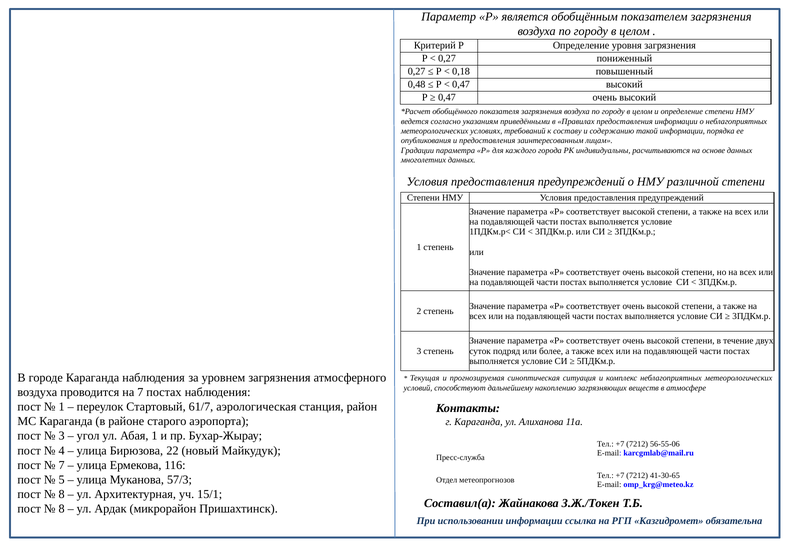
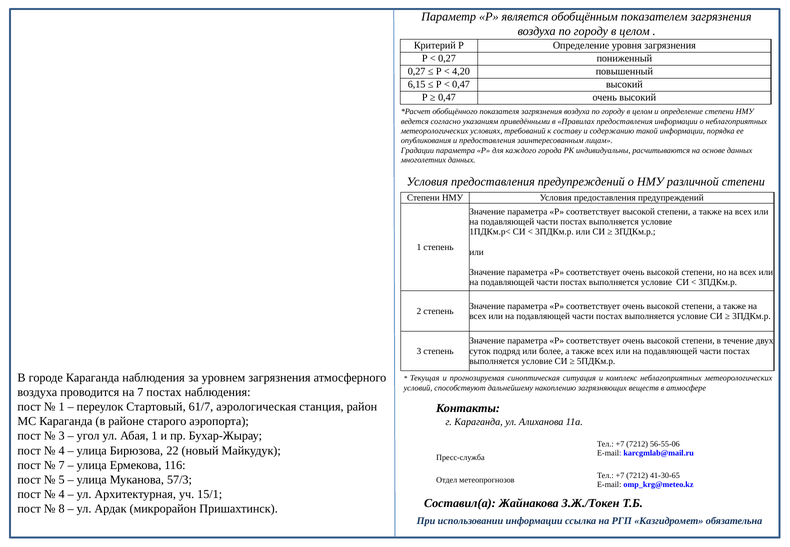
0,18: 0,18 -> 4,20 (461, 72)
0,48: 0,48 -> 6,15 (417, 85)
8: 8 -> 4 (62, 494)
